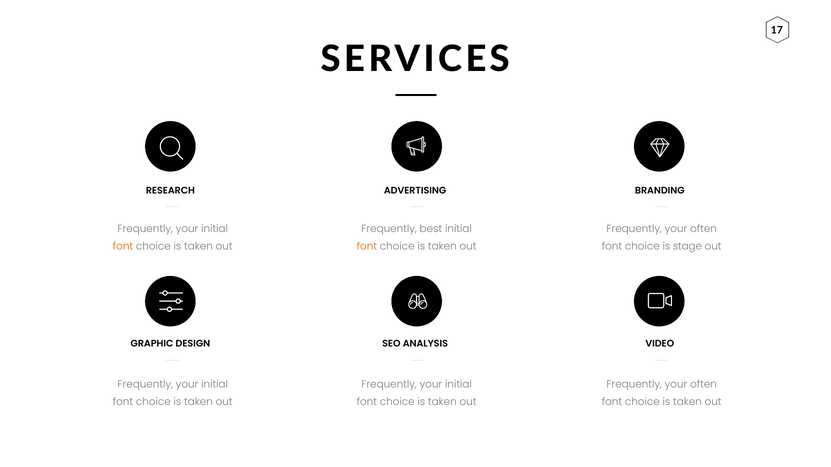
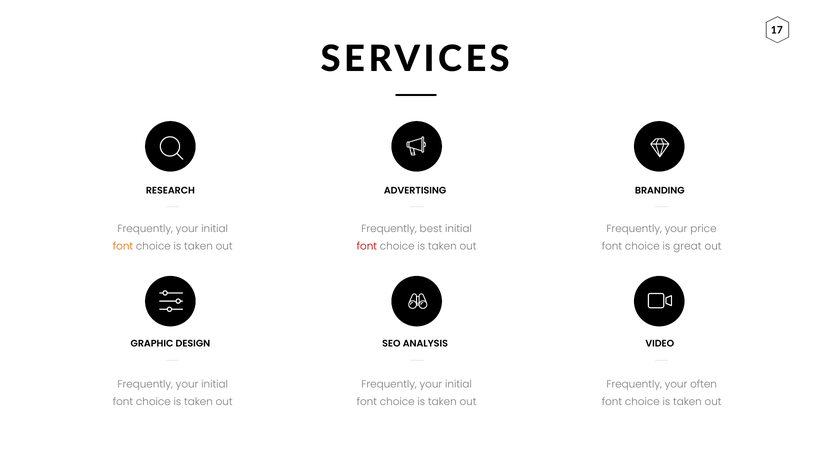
often: often -> price (703, 229)
font colour: orange -> red (367, 246)
stage: stage -> great (687, 246)
